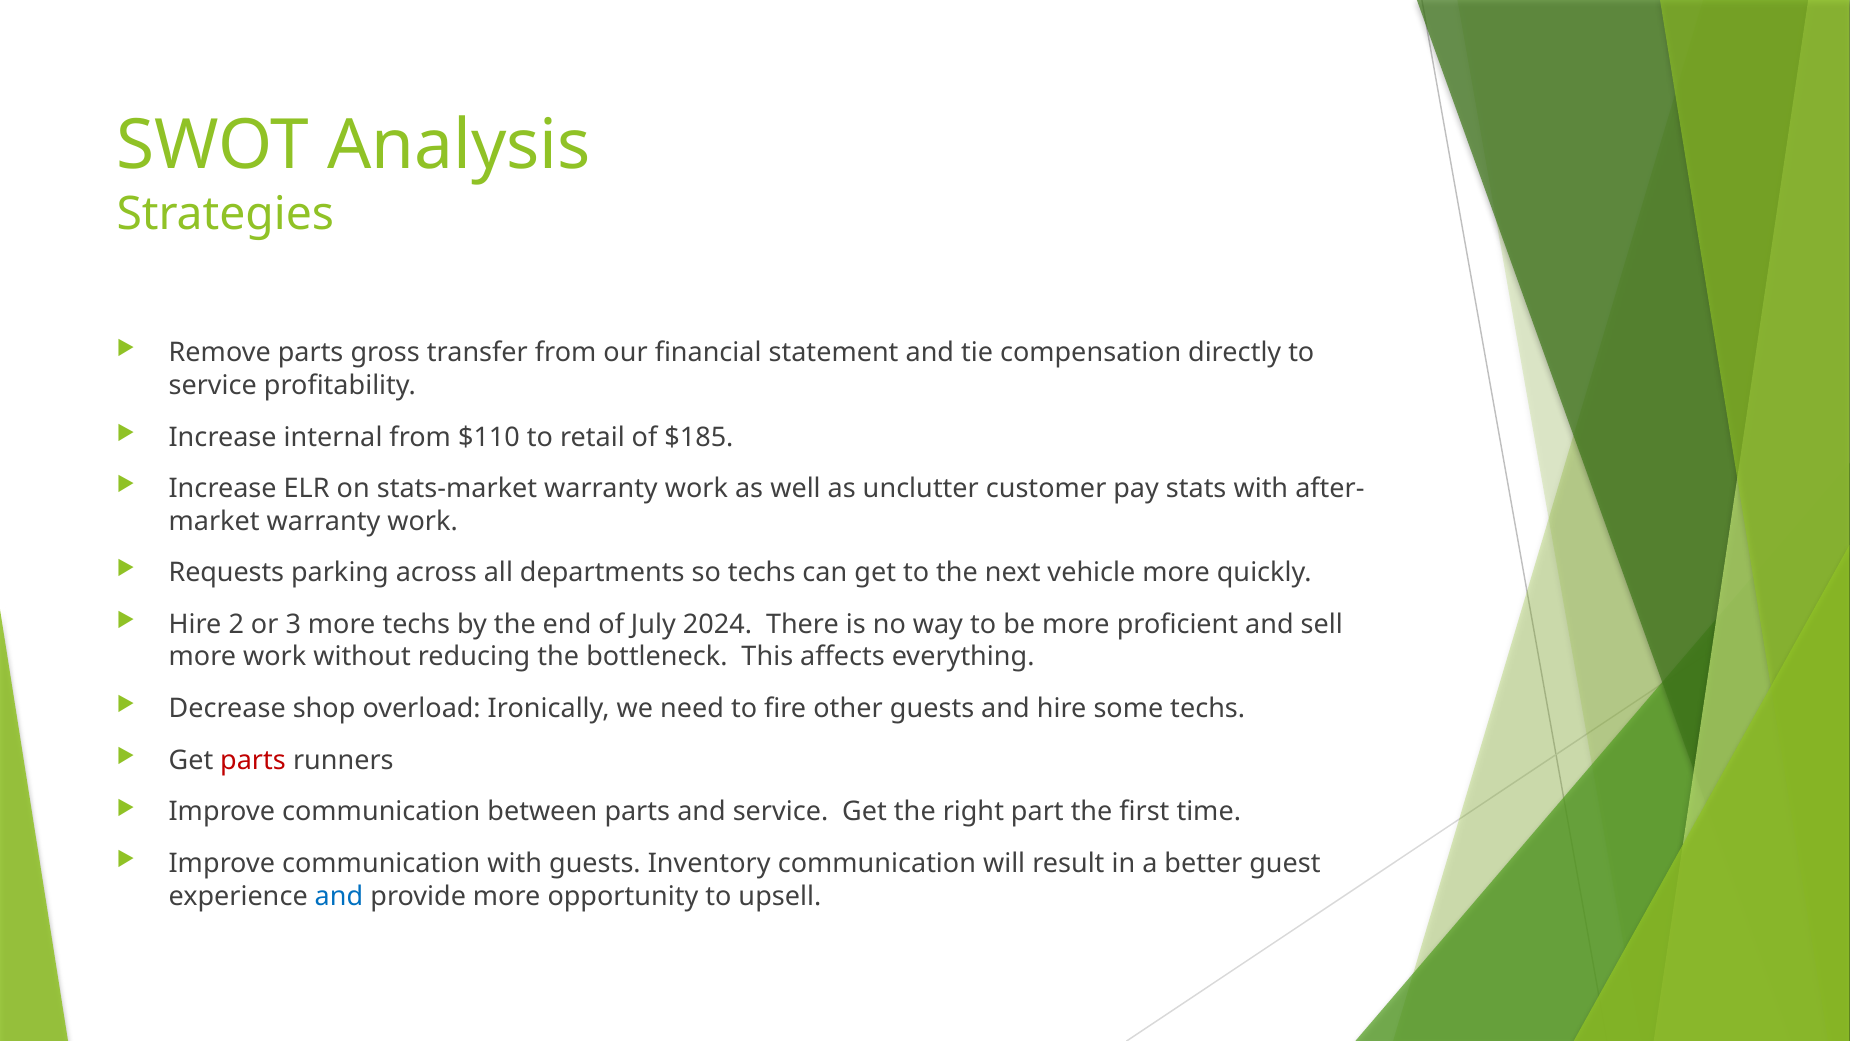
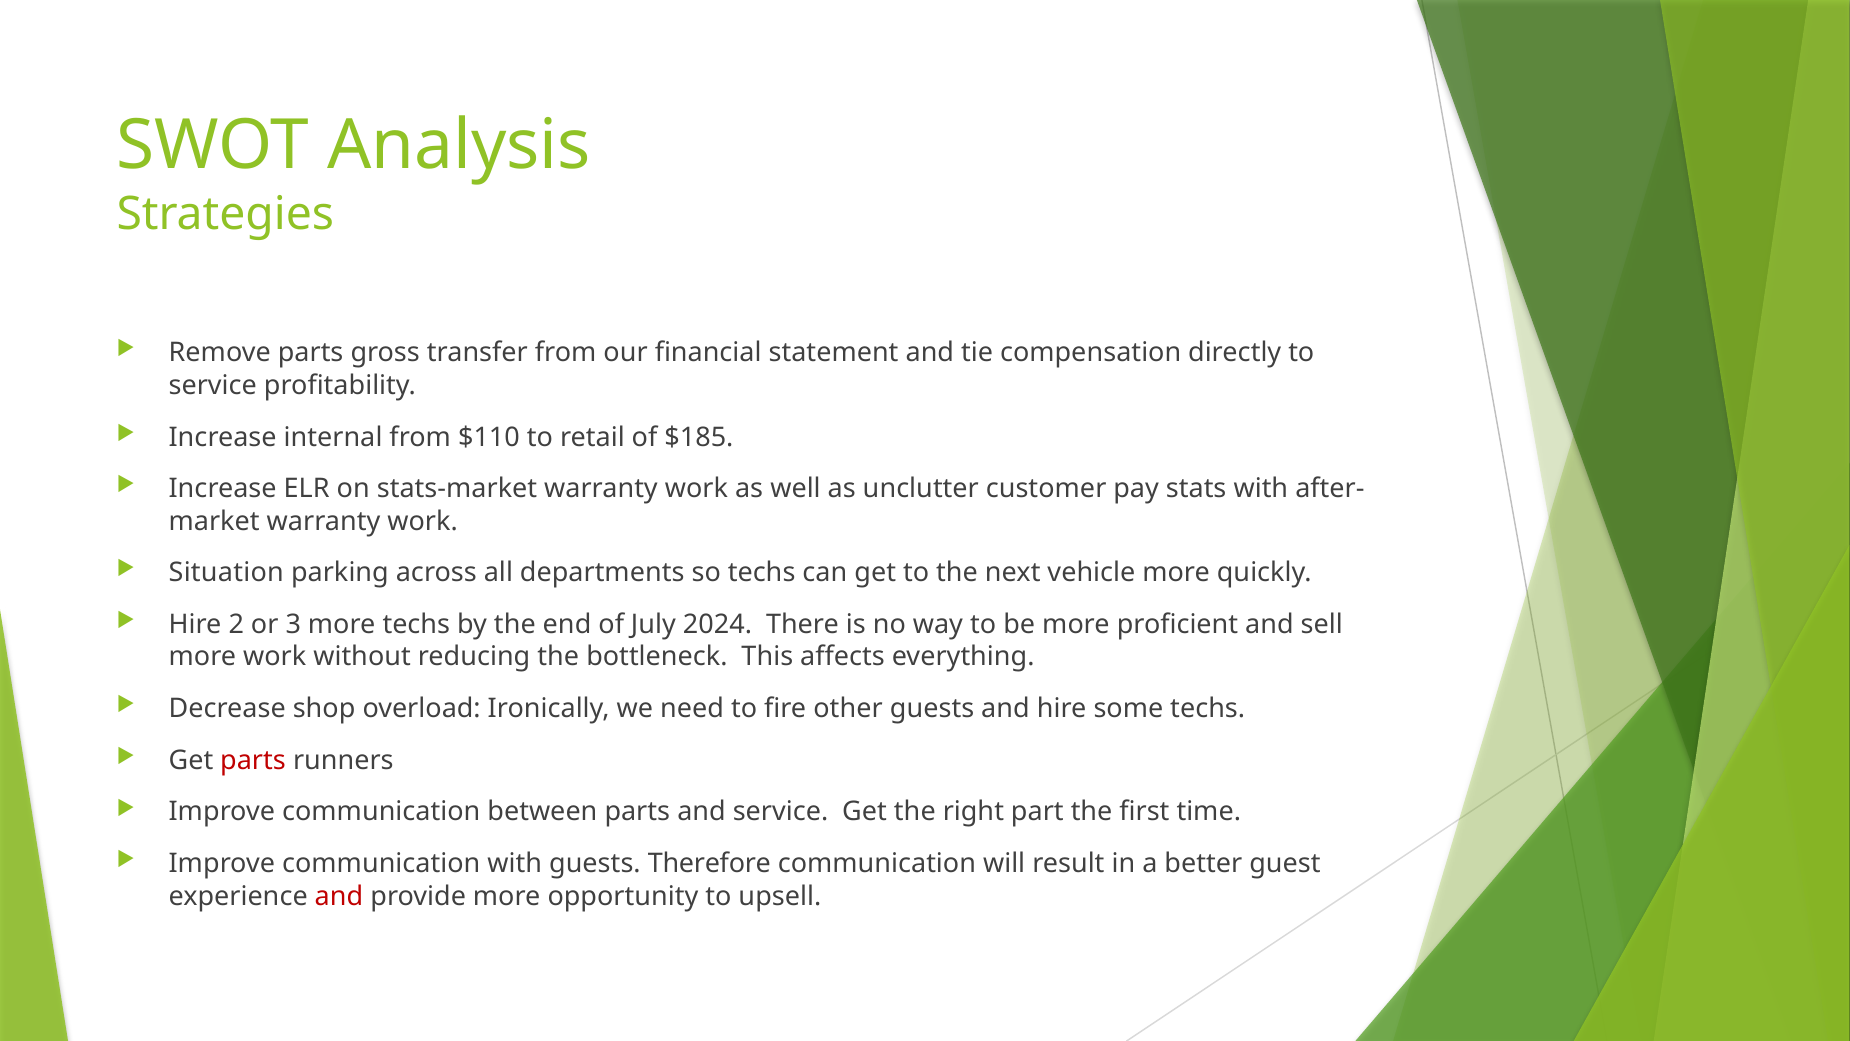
Requests: Requests -> Situation (226, 573)
Inventory: Inventory -> Therefore (709, 863)
and colour: blue -> red (339, 896)
